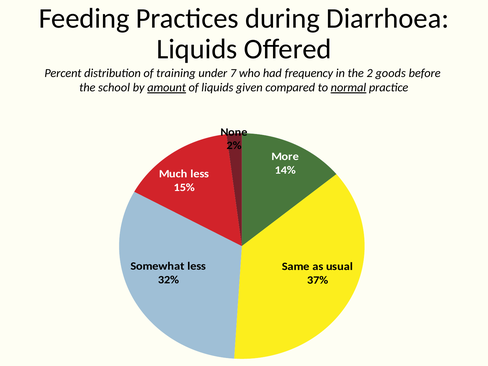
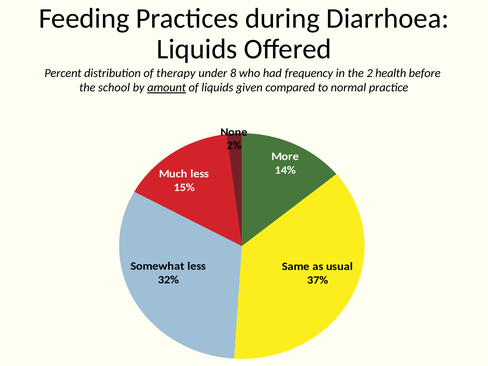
training: training -> therapy (176, 73)
7: 7 -> 8 (233, 73)
goods: goods -> health (391, 73)
normal underline: present -> none (348, 88)
